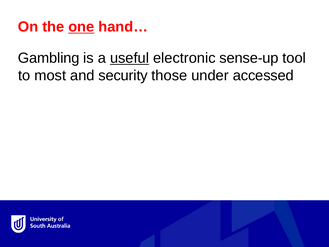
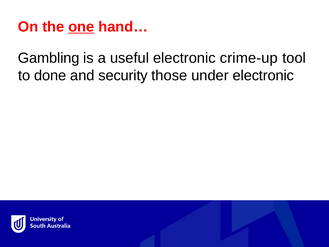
useful underline: present -> none (130, 58)
sense-up: sense-up -> crime-up (249, 58)
most: most -> done (50, 76)
under accessed: accessed -> electronic (263, 76)
